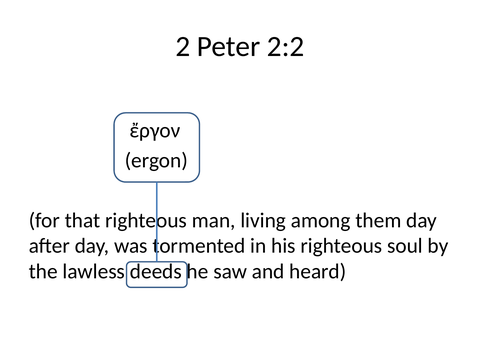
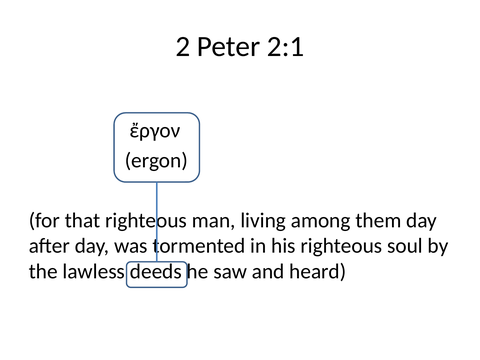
2:2: 2:2 -> 2:1 (286, 46)
